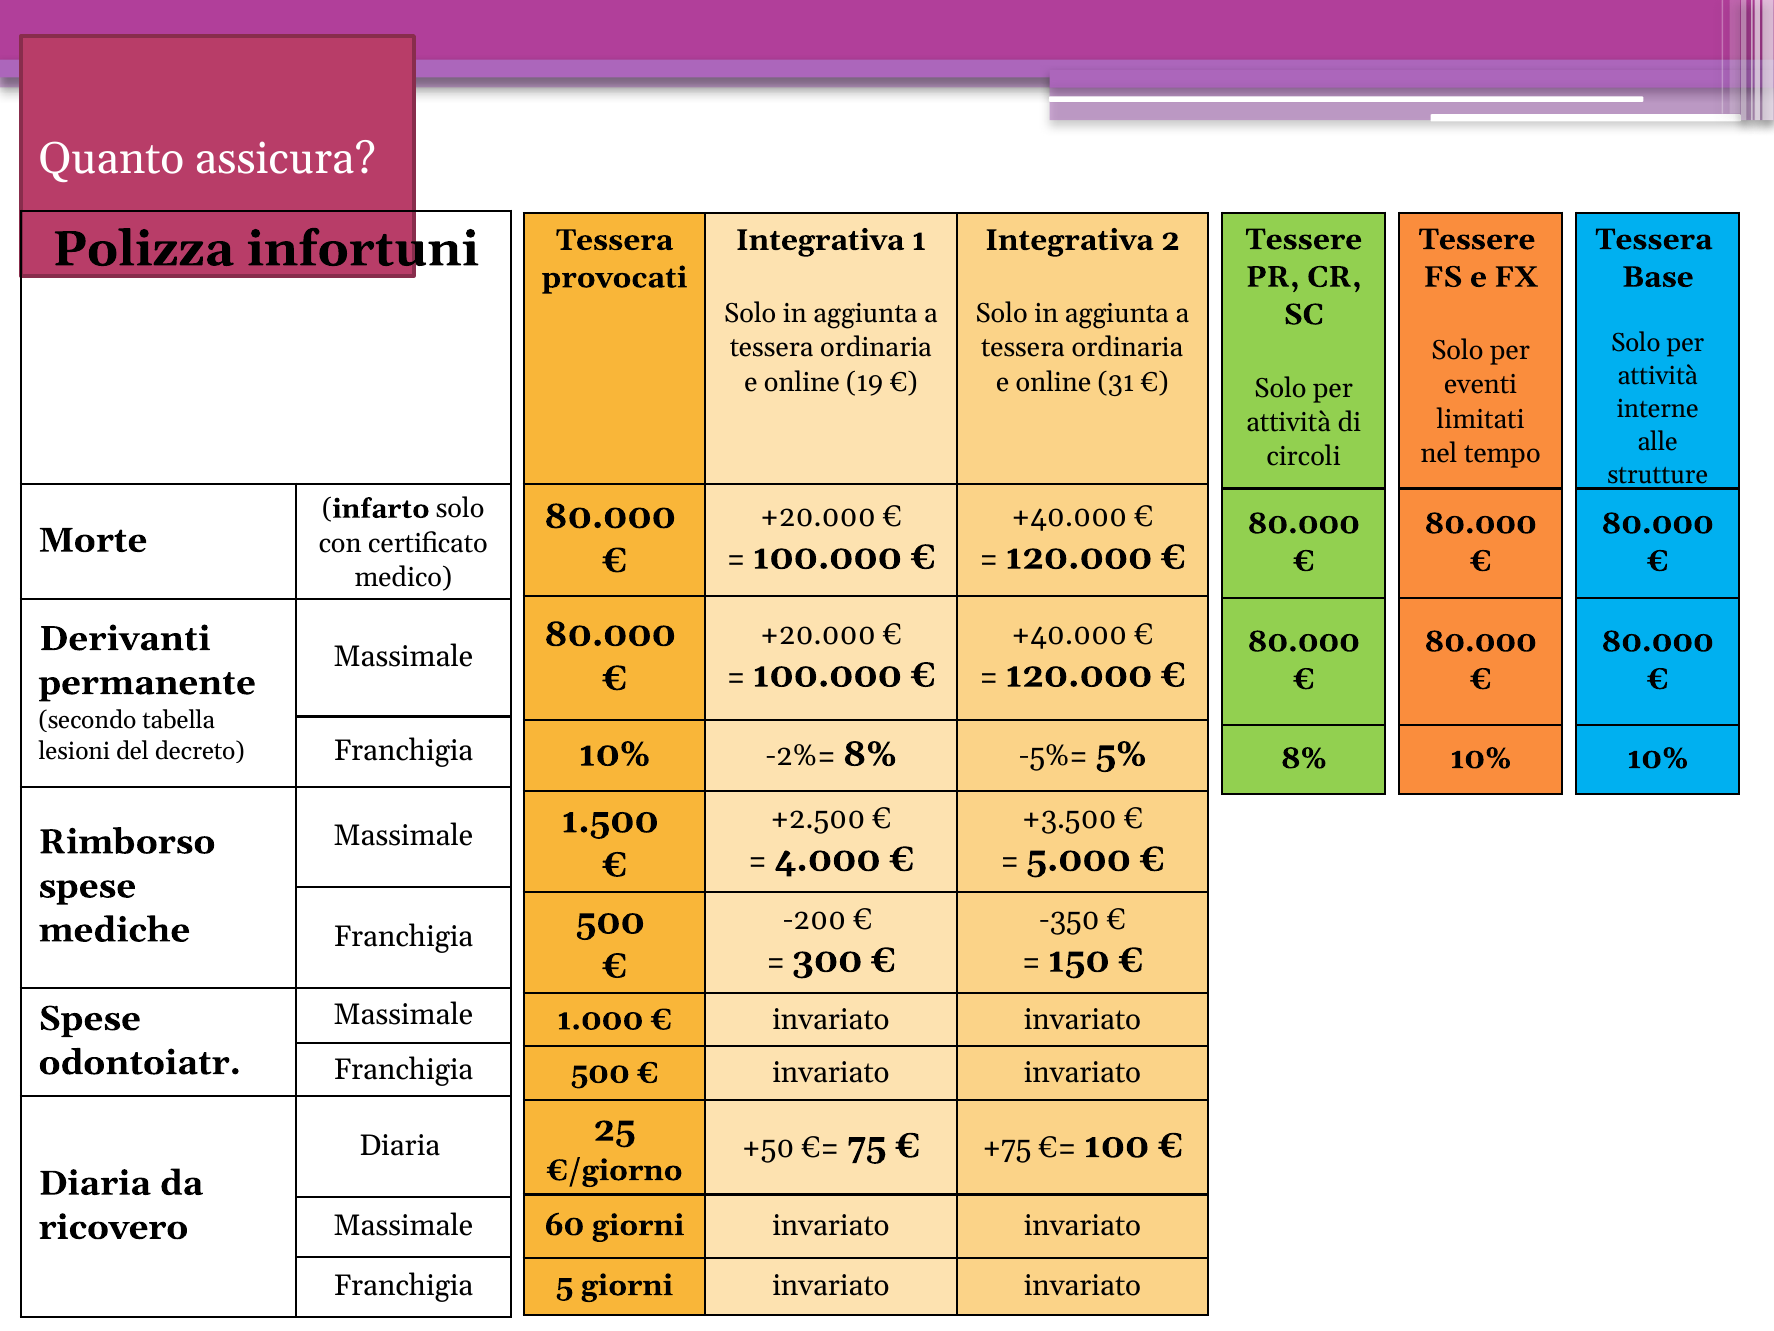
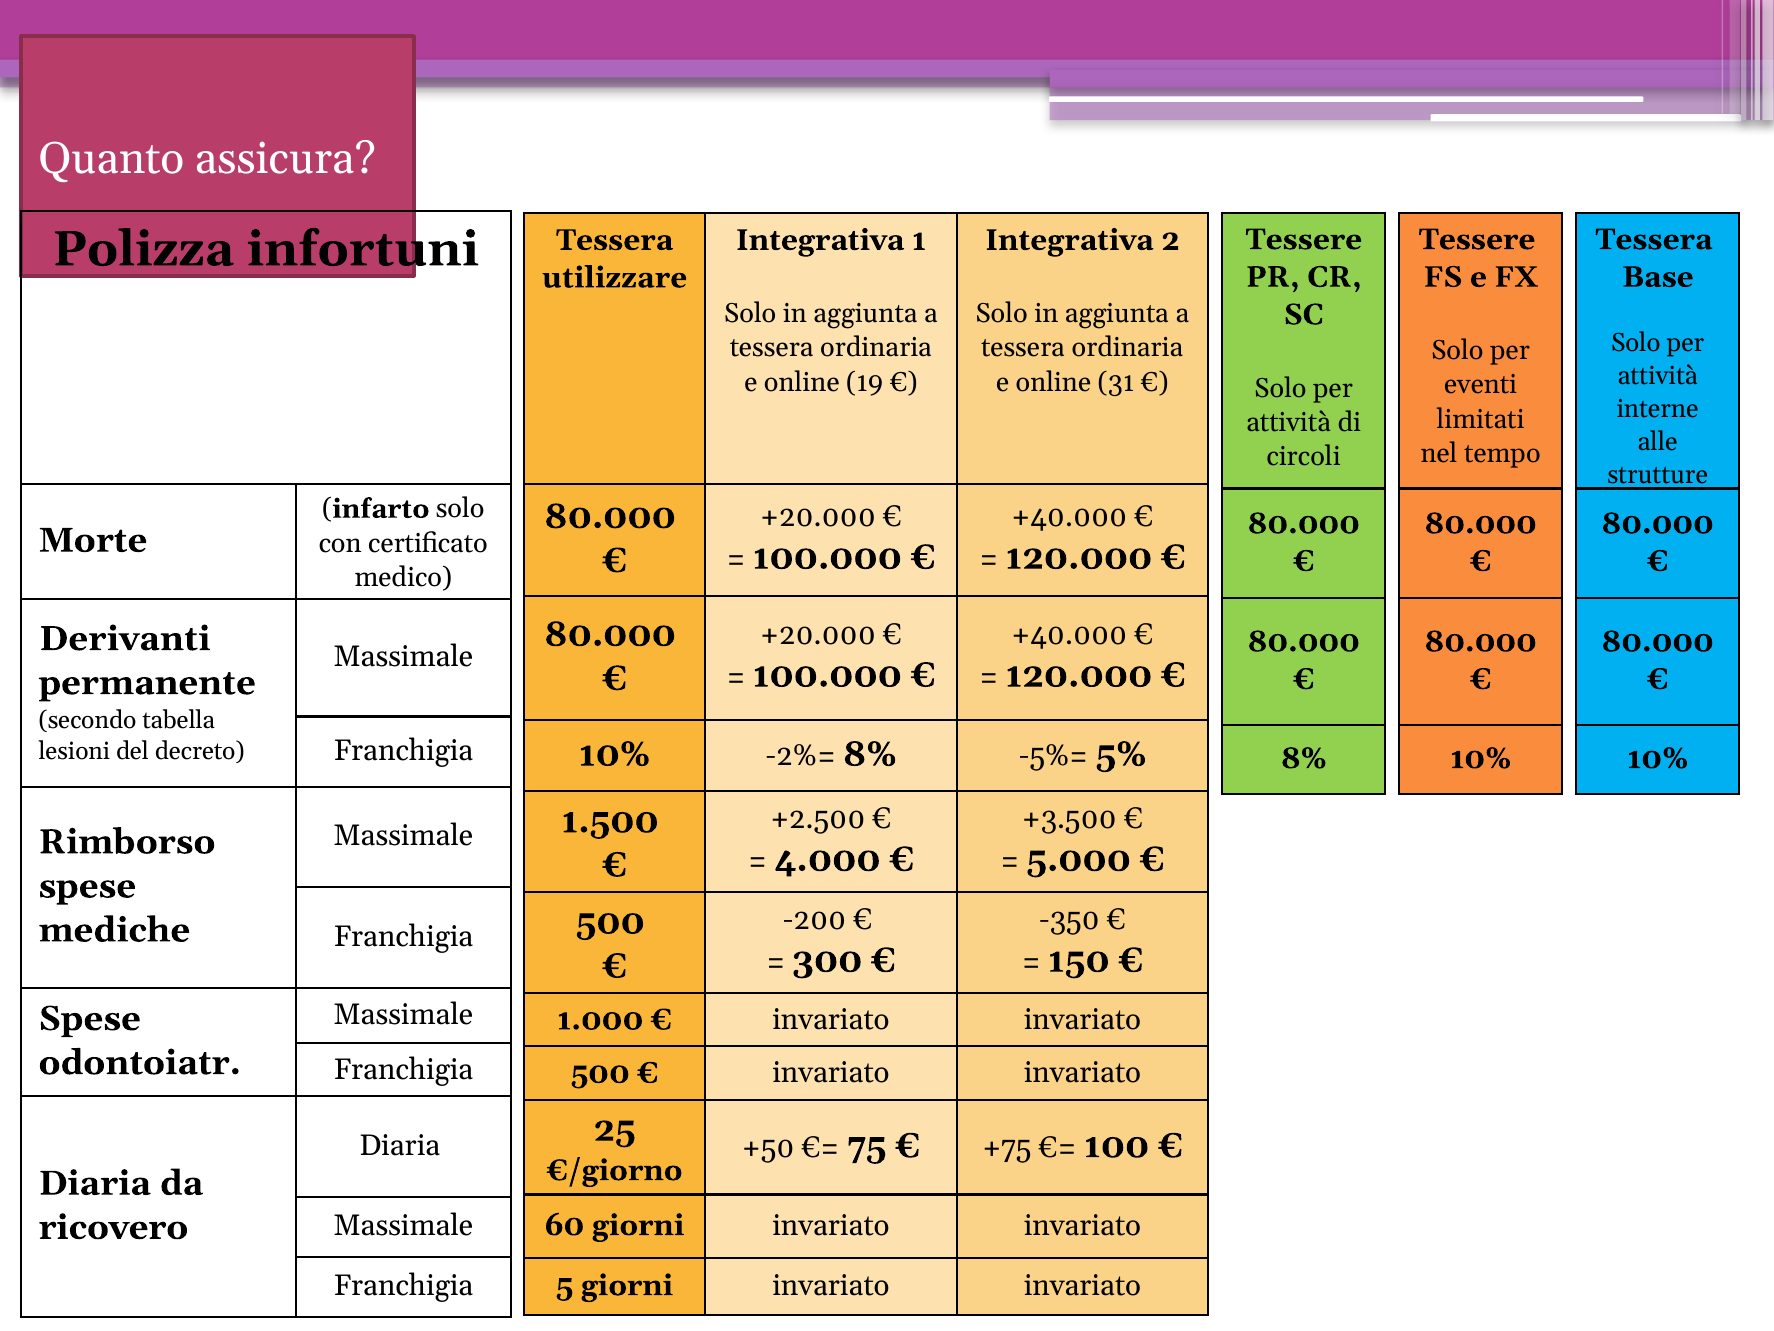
provocati: provocati -> utilizzare (615, 278)
